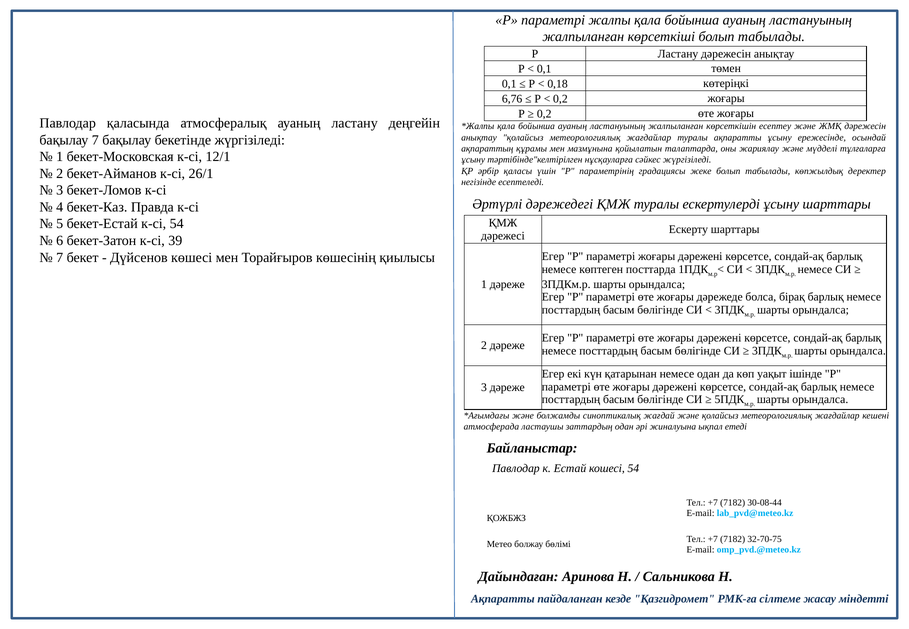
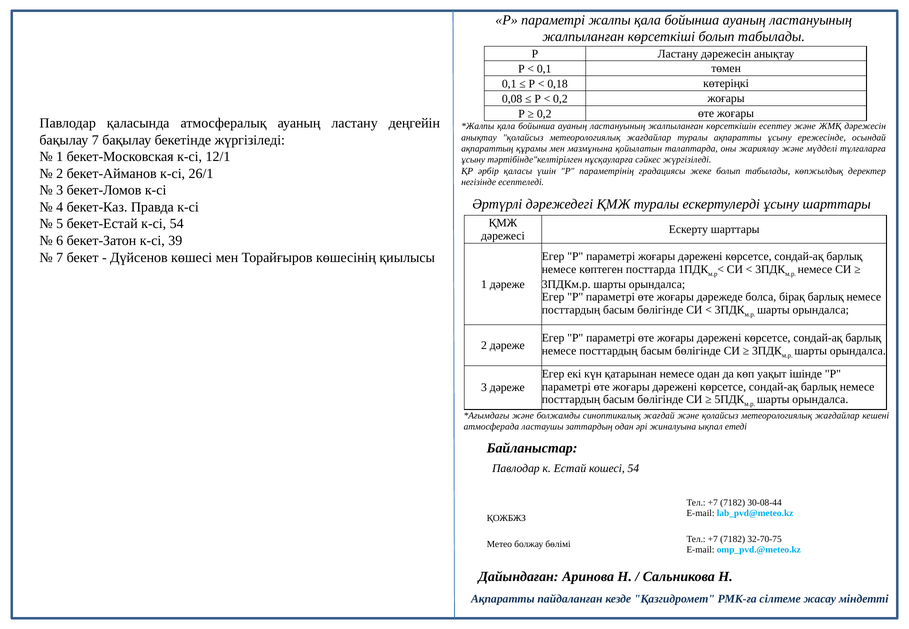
6,76: 6,76 -> 0,08 (512, 99)
